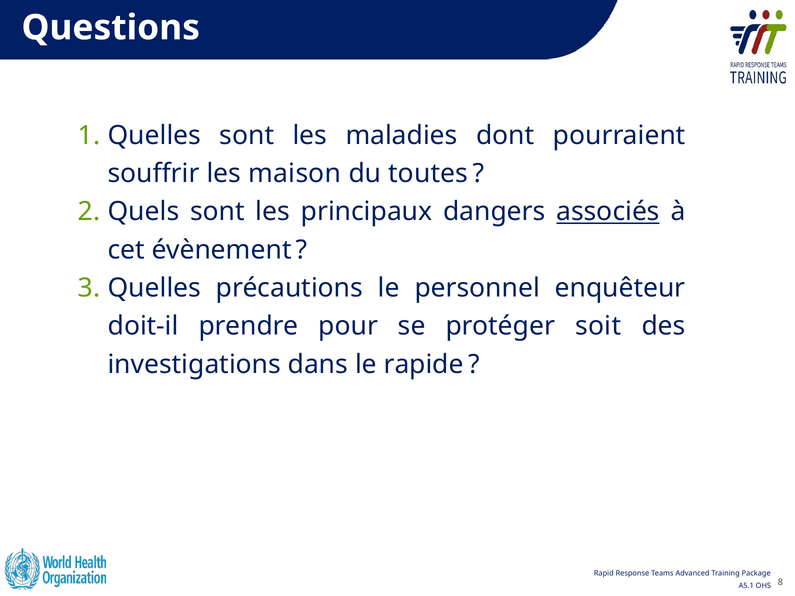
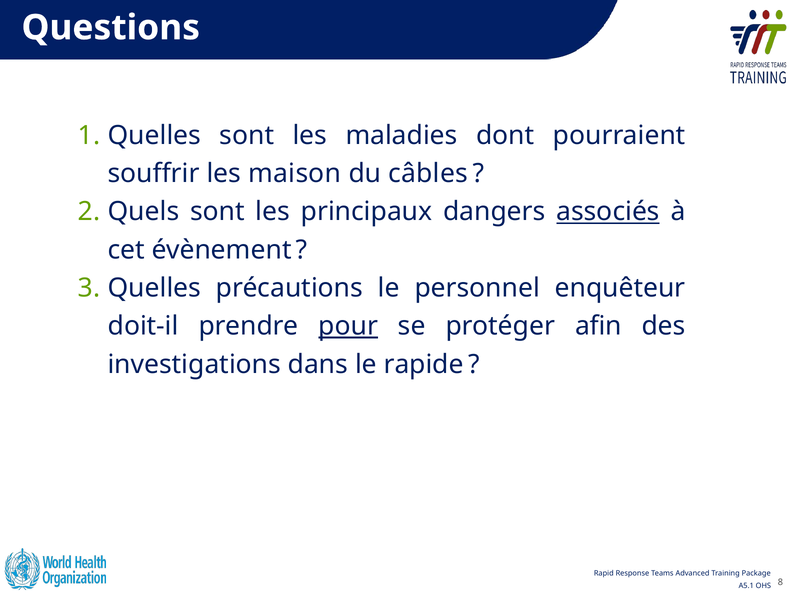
toutes: toutes -> câbles (428, 174)
pour underline: none -> present (348, 326)
soit: soit -> afin (598, 326)
